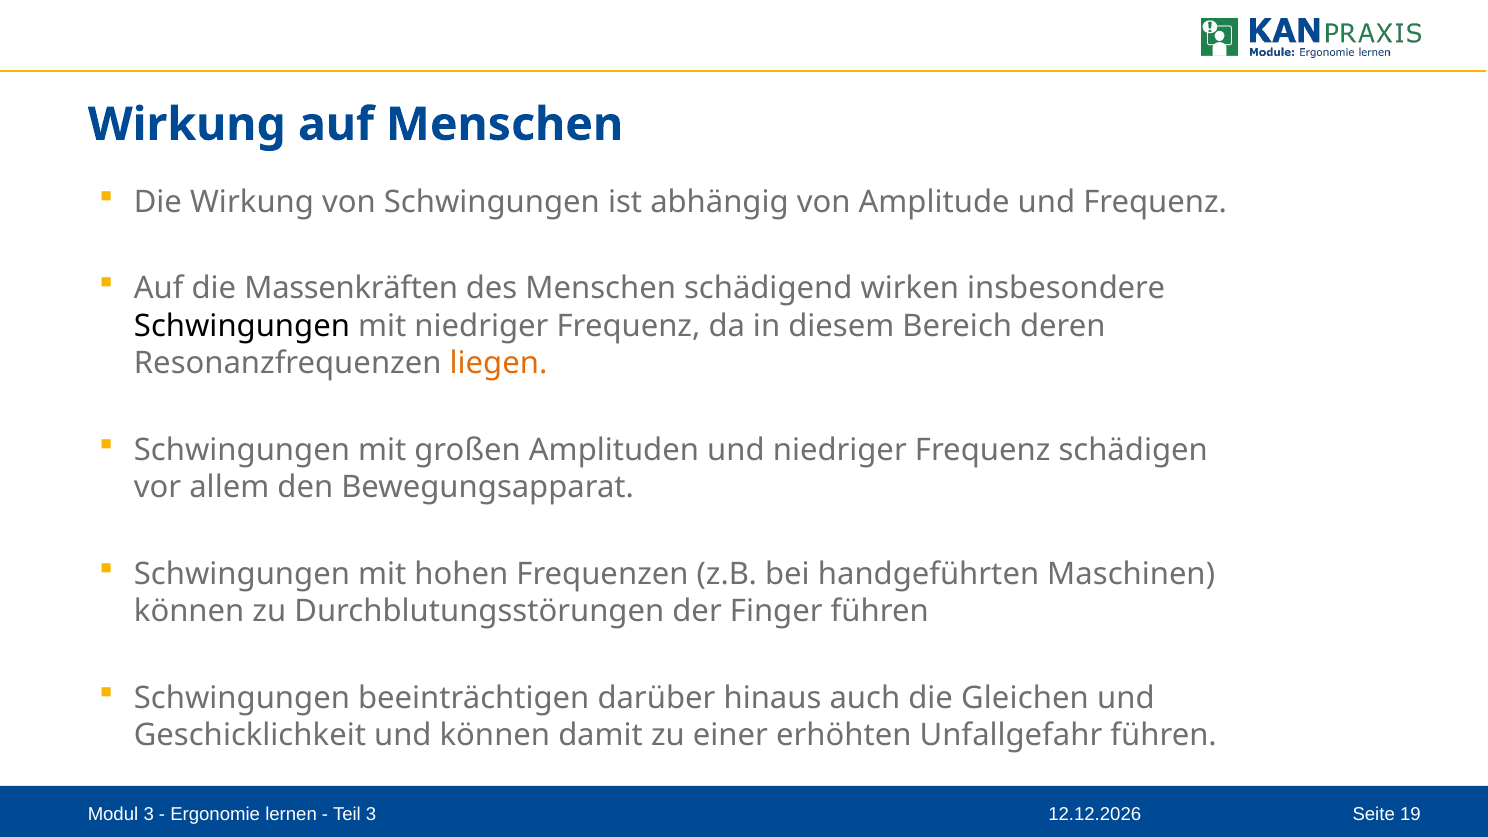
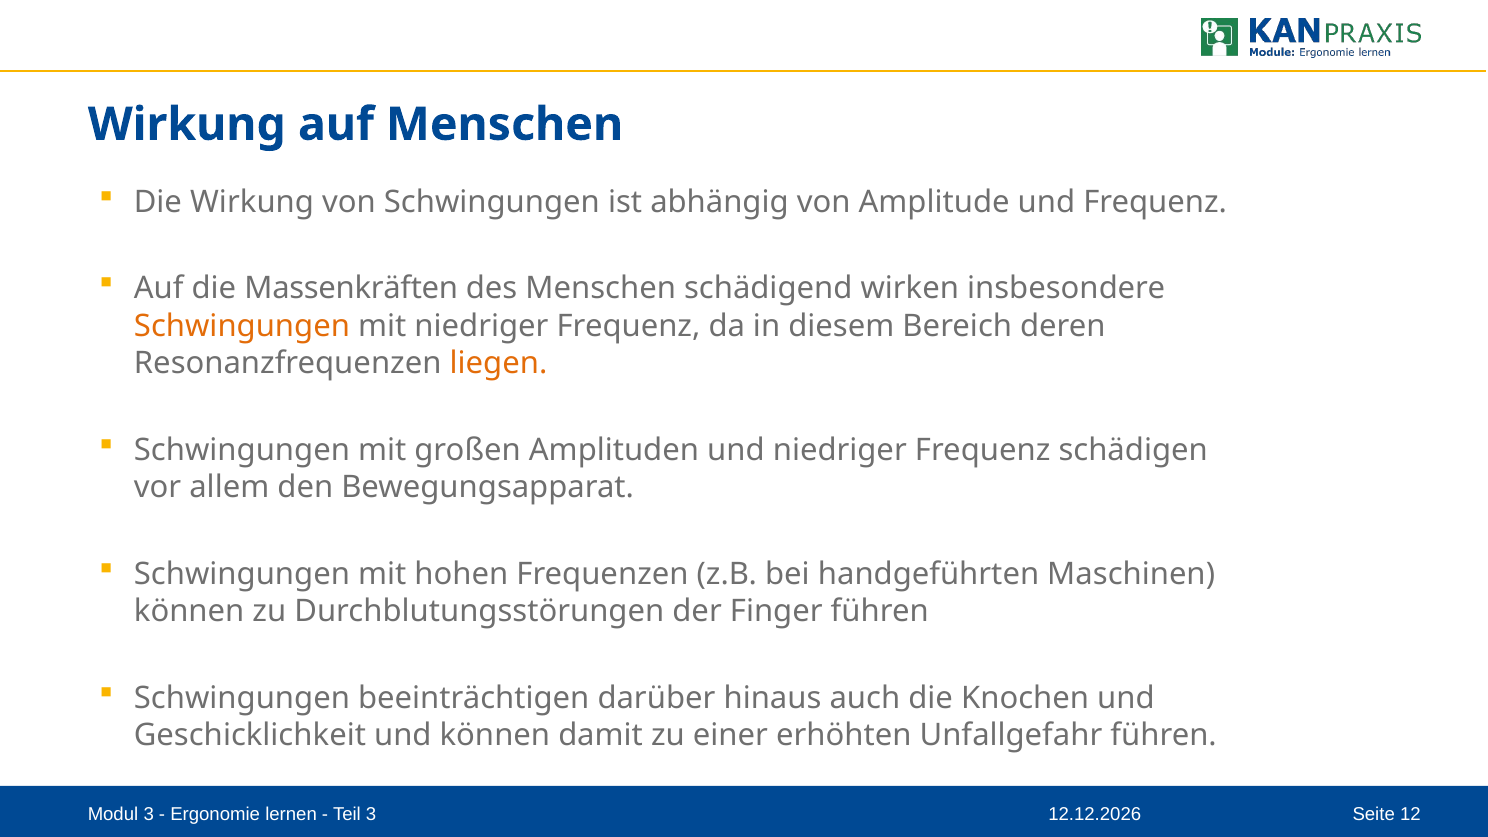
Schwingungen colour: black -> orange (242, 326)
Gleichen: Gleichen -> Knochen (1025, 698)
19: 19 -> 12 (1410, 814)
